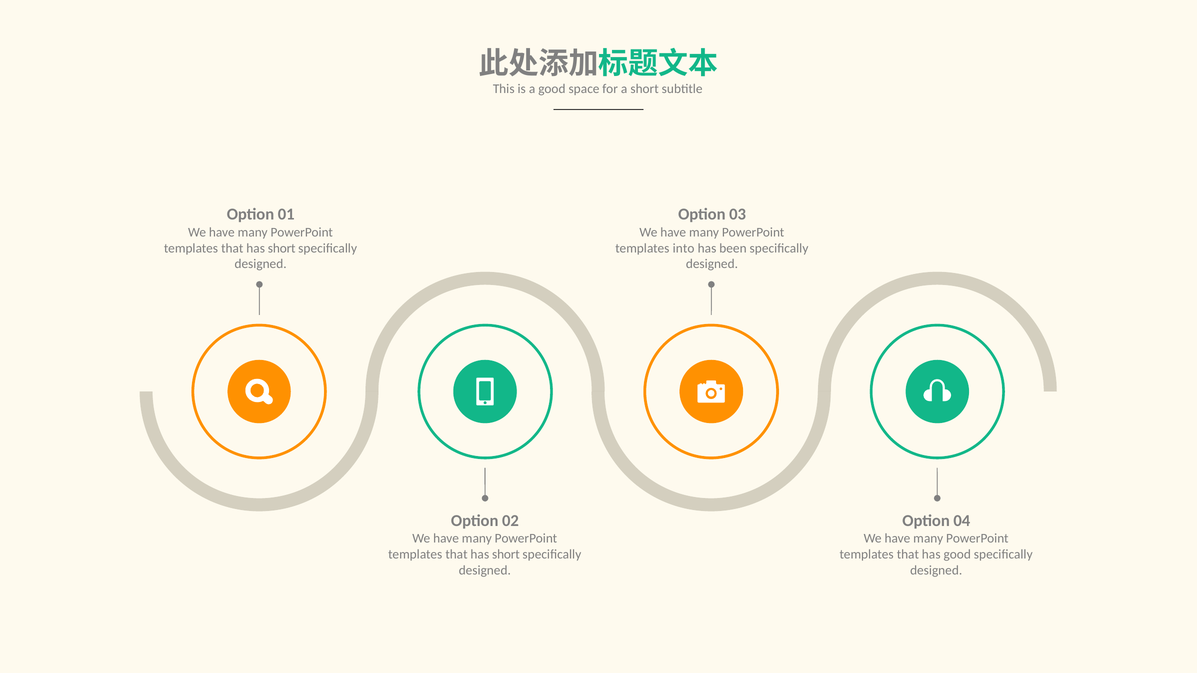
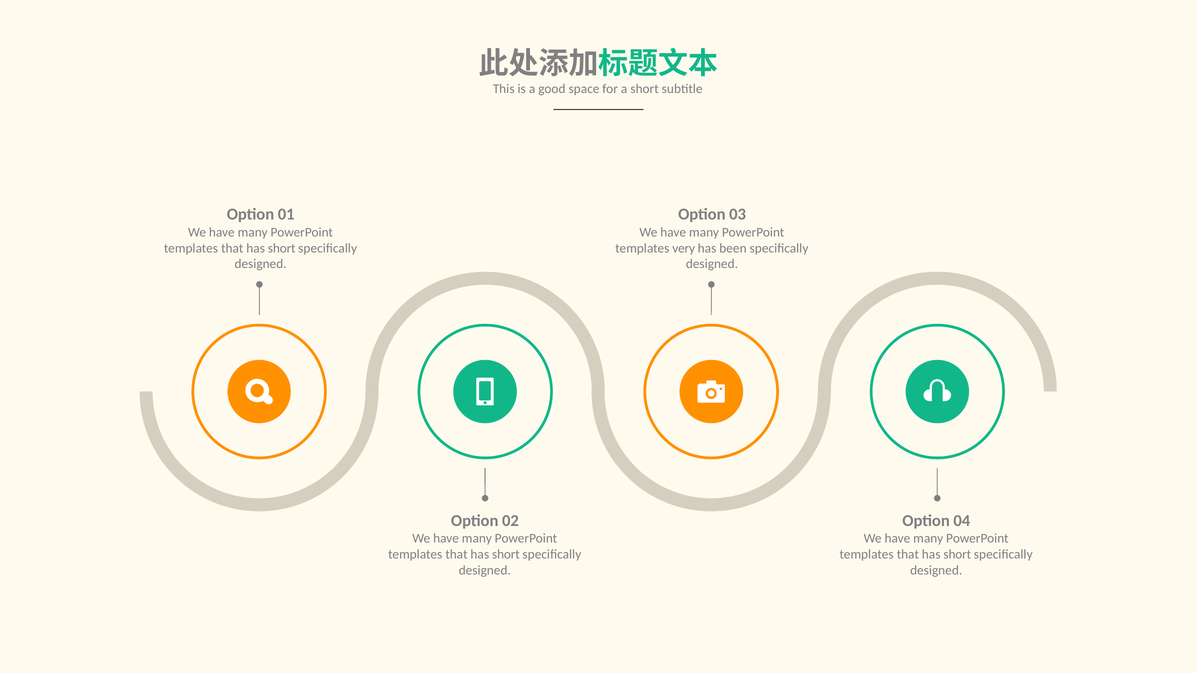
into: into -> very (684, 248)
good: good -> short (957, 555)
